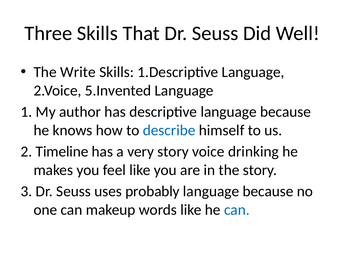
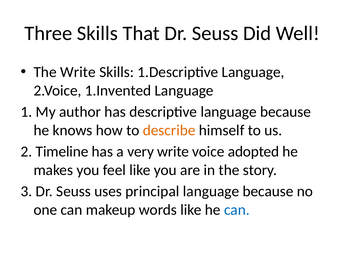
5.Invented: 5.Invented -> 1.Invented (118, 91)
describe colour: blue -> orange (169, 130)
very story: story -> write (173, 152)
drinking: drinking -> adopted (254, 152)
probably: probably -> principal (152, 191)
